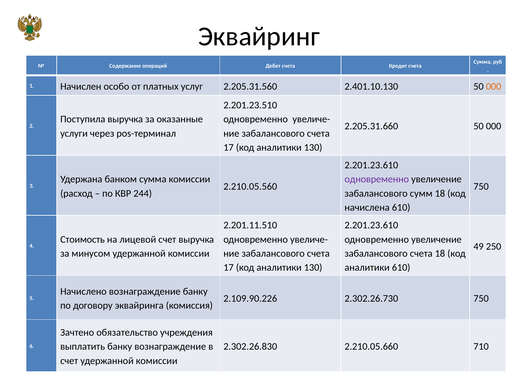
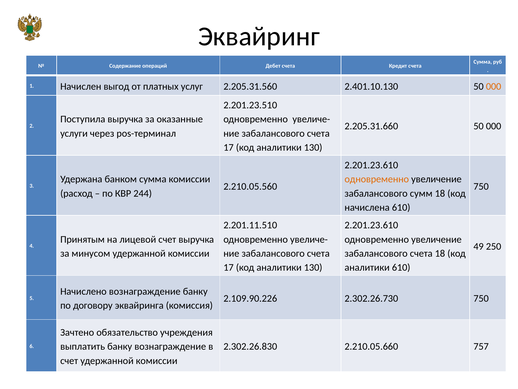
особо: особо -> выгод (116, 86)
одновременно colour: purple -> orange (377, 179)
Стоимость: Стоимость -> Принятым (82, 239)
710: 710 -> 757 (481, 346)
